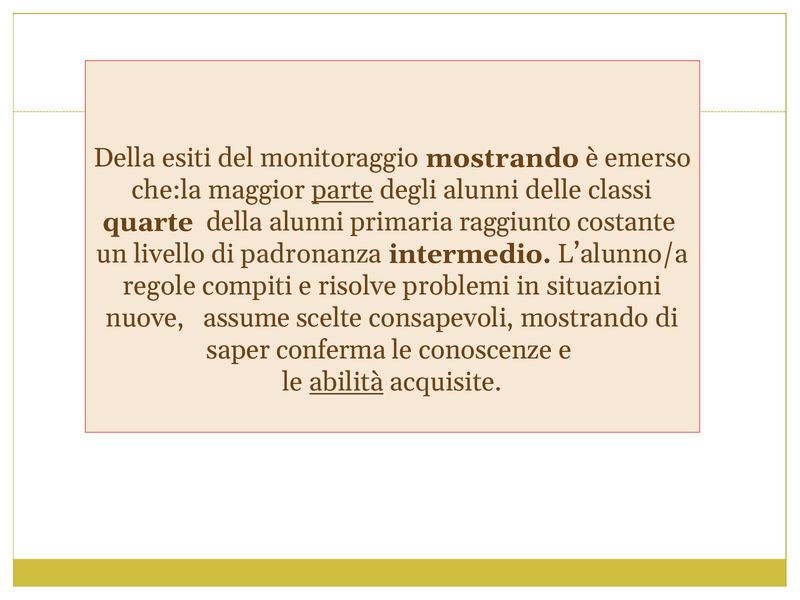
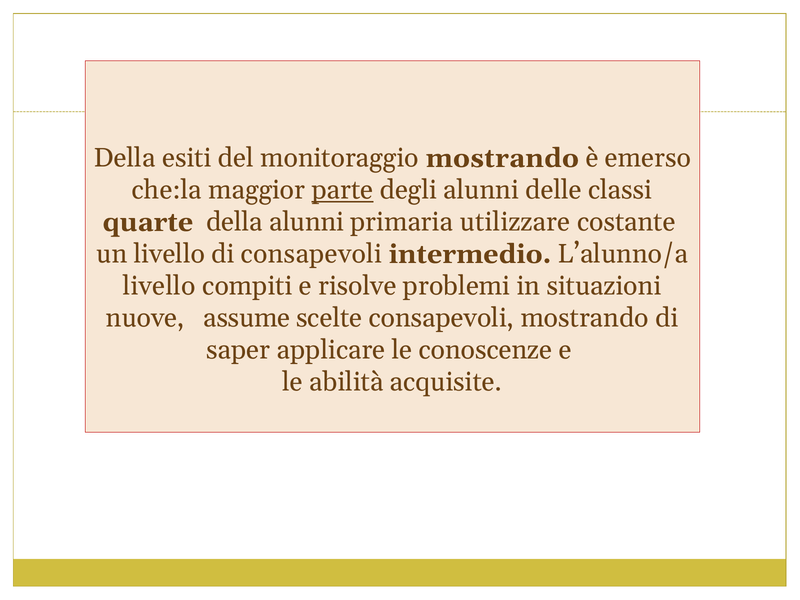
raggiunto: raggiunto -> utilizzare (515, 222)
di padronanza: padronanza -> consapevoli (311, 254)
regole: regole -> livello (159, 286)
conferma: conferma -> applicare (331, 350)
abilità underline: present -> none (346, 382)
